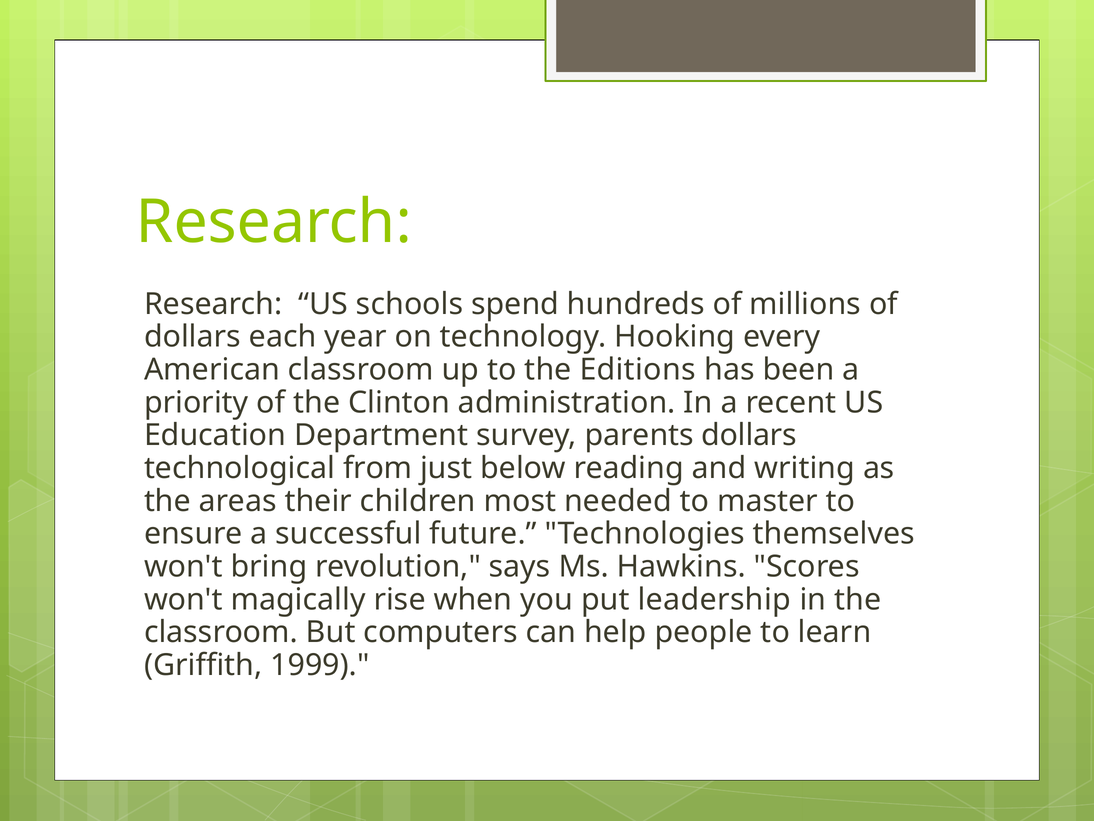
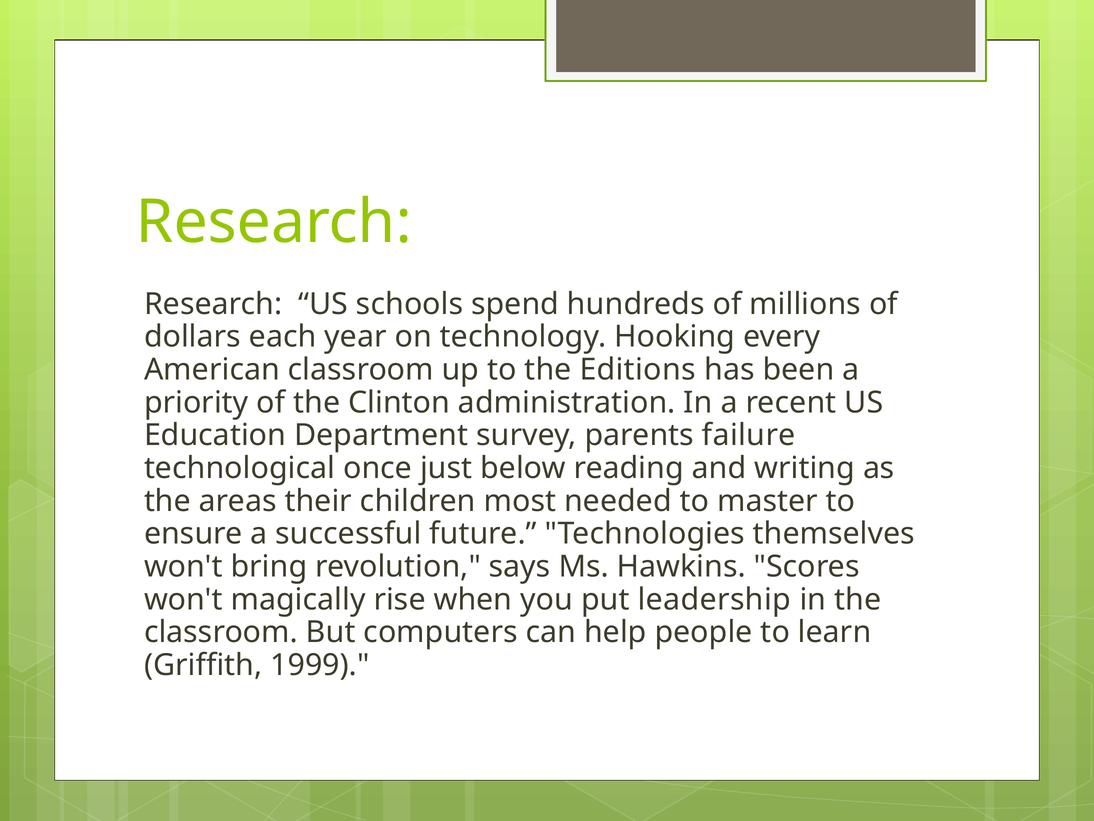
parents dollars: dollars -> failure (749, 435)
from: from -> once (378, 468)
